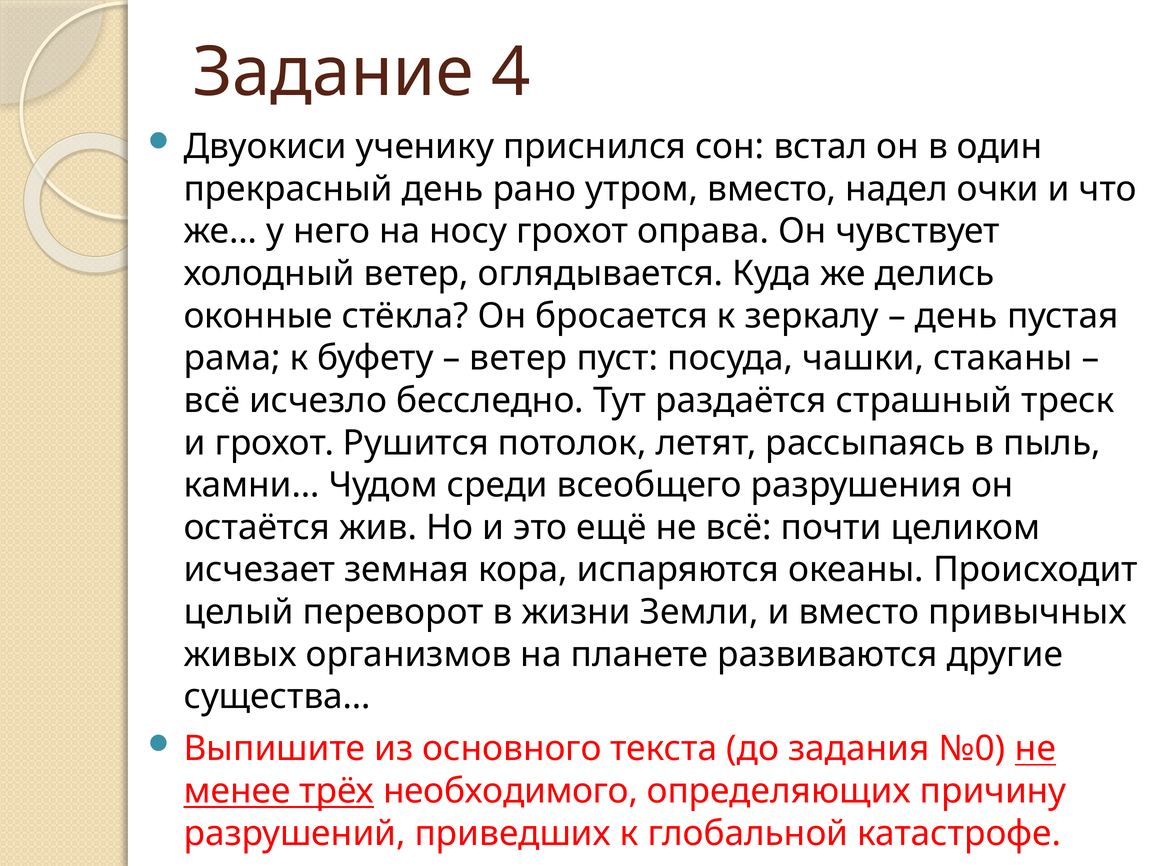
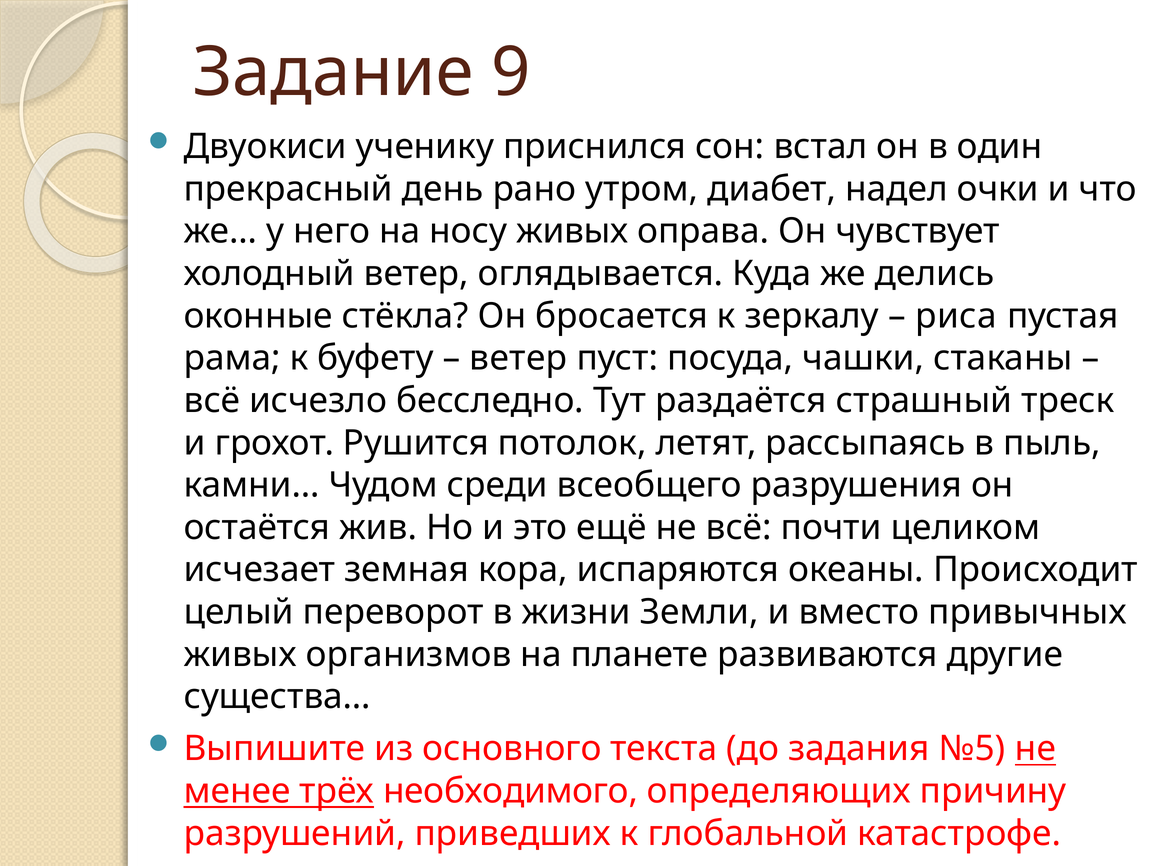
4: 4 -> 9 (511, 72)
утром вместо: вместо -> диабет (772, 189)
носу грохот: грохот -> живых (572, 231)
день: день -> риса (956, 316)
№0: №0 -> №5 (972, 748)
